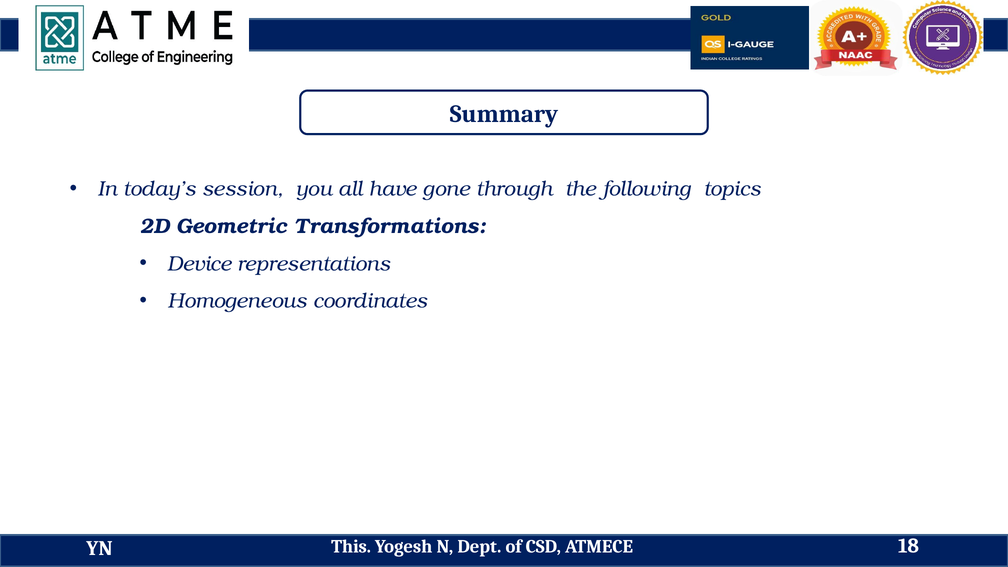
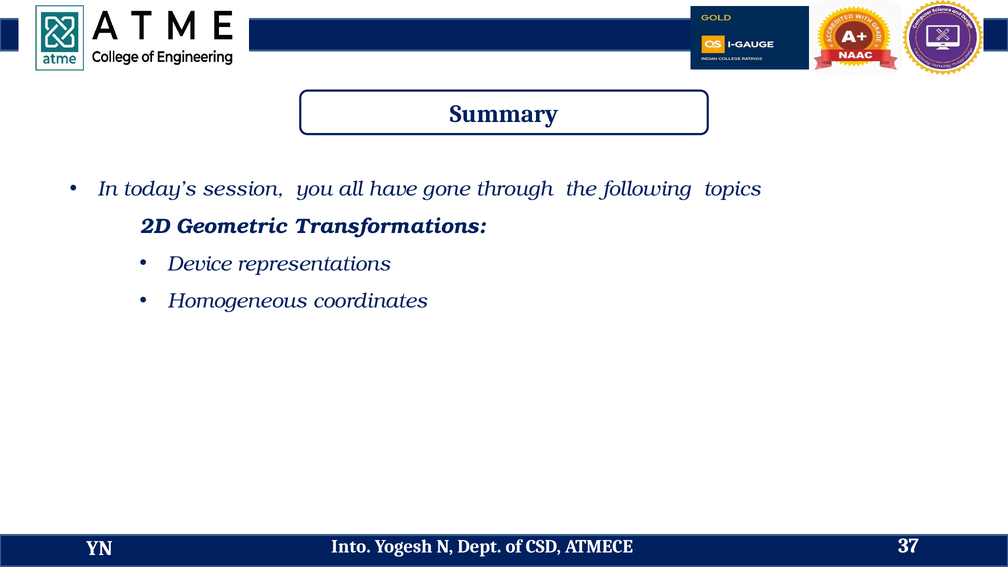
This: This -> Into (351, 547)
18: 18 -> 37 (909, 546)
